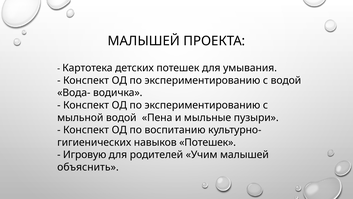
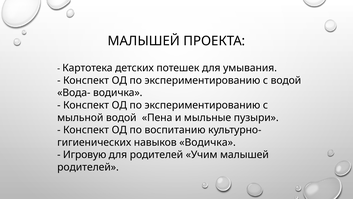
навыков Потешек: Потешек -> Водичка (208, 142)
объяснить: объяснить -> родителей (88, 167)
